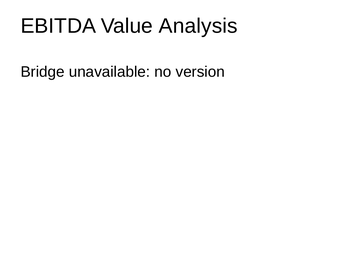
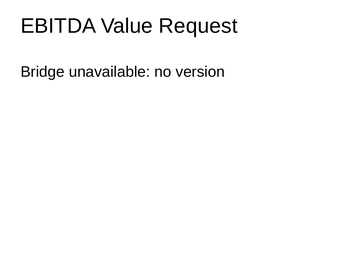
Analysis: Analysis -> Request (198, 26)
